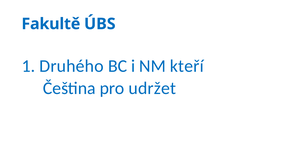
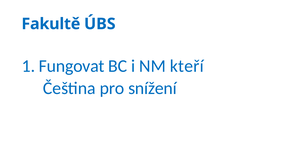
Druhého: Druhého -> Fungovat (72, 66)
udržet: udržet -> snížení (152, 88)
